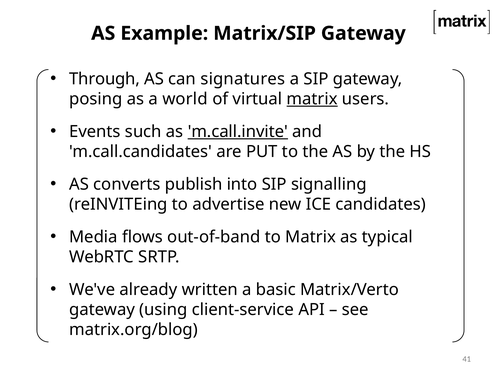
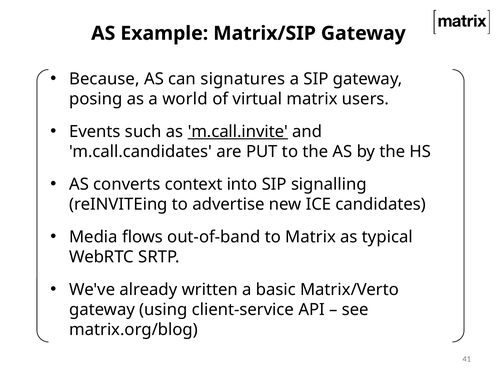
Through: Through -> Because (104, 79)
matrix underline: present -> none (312, 99)
publish: publish -> context (194, 184)
